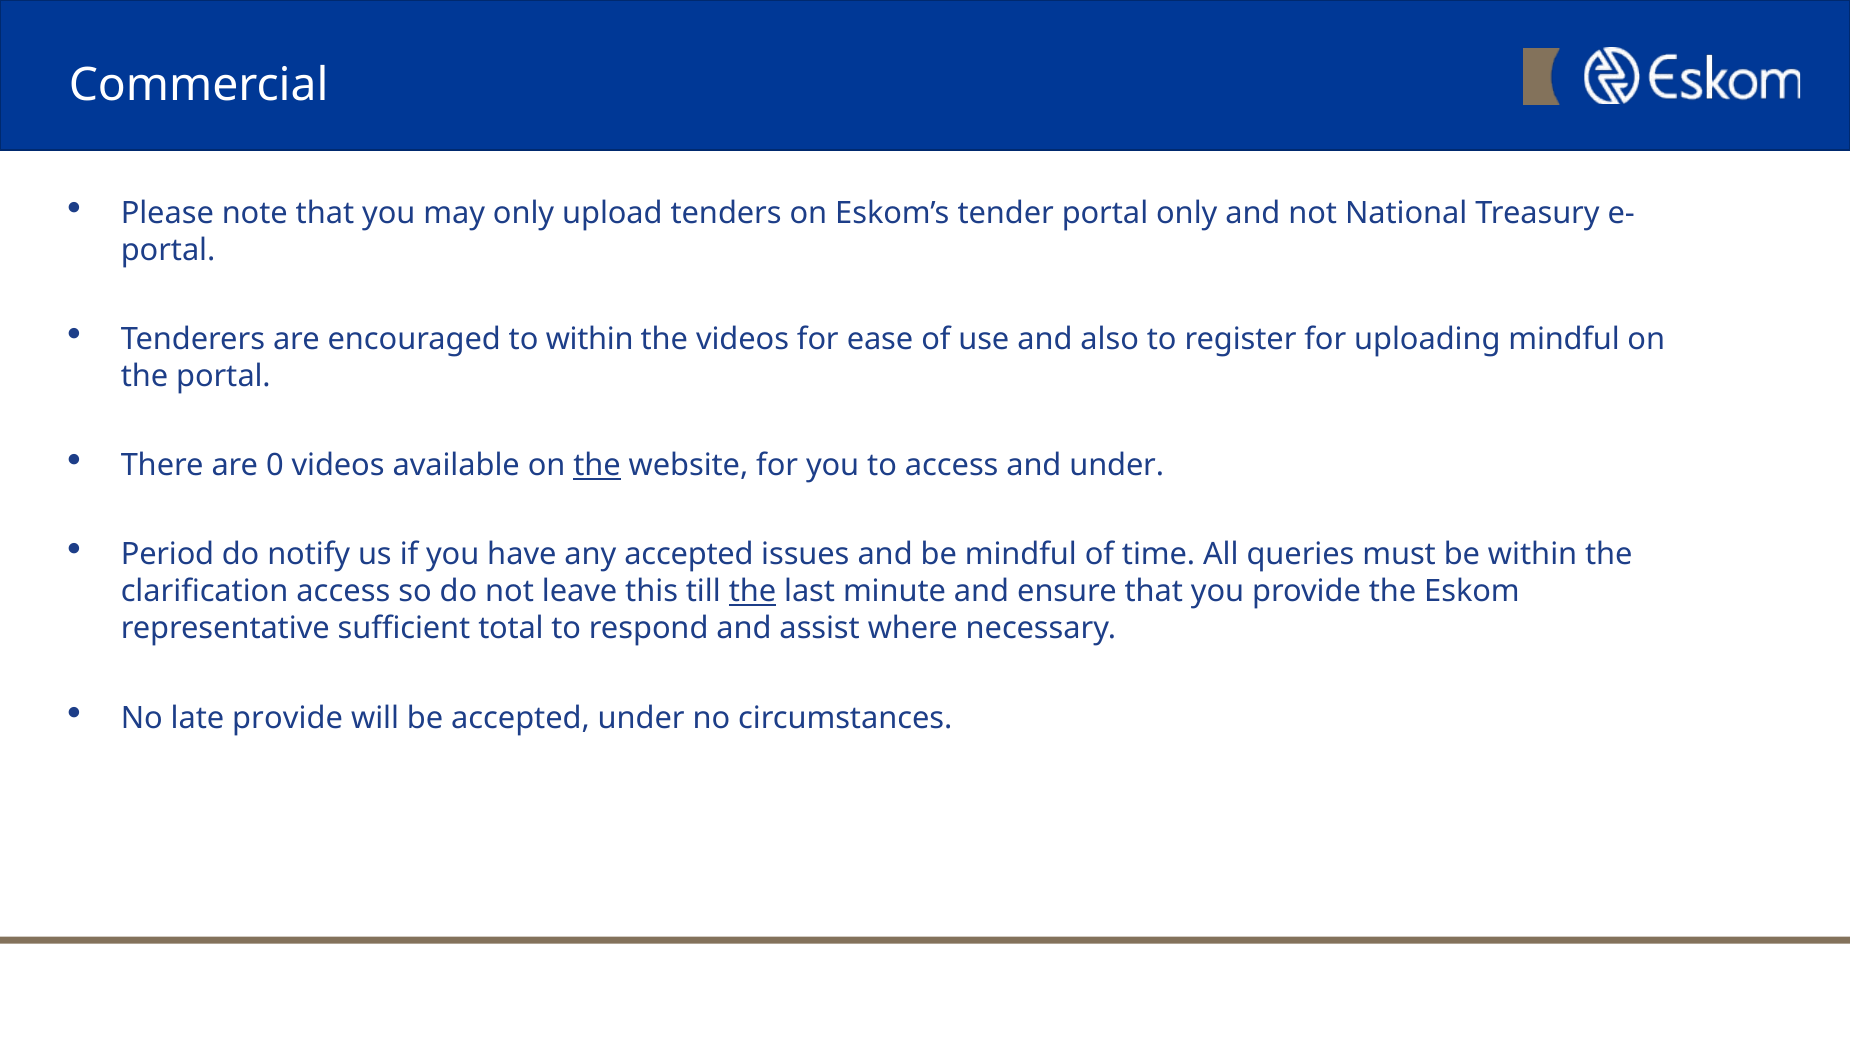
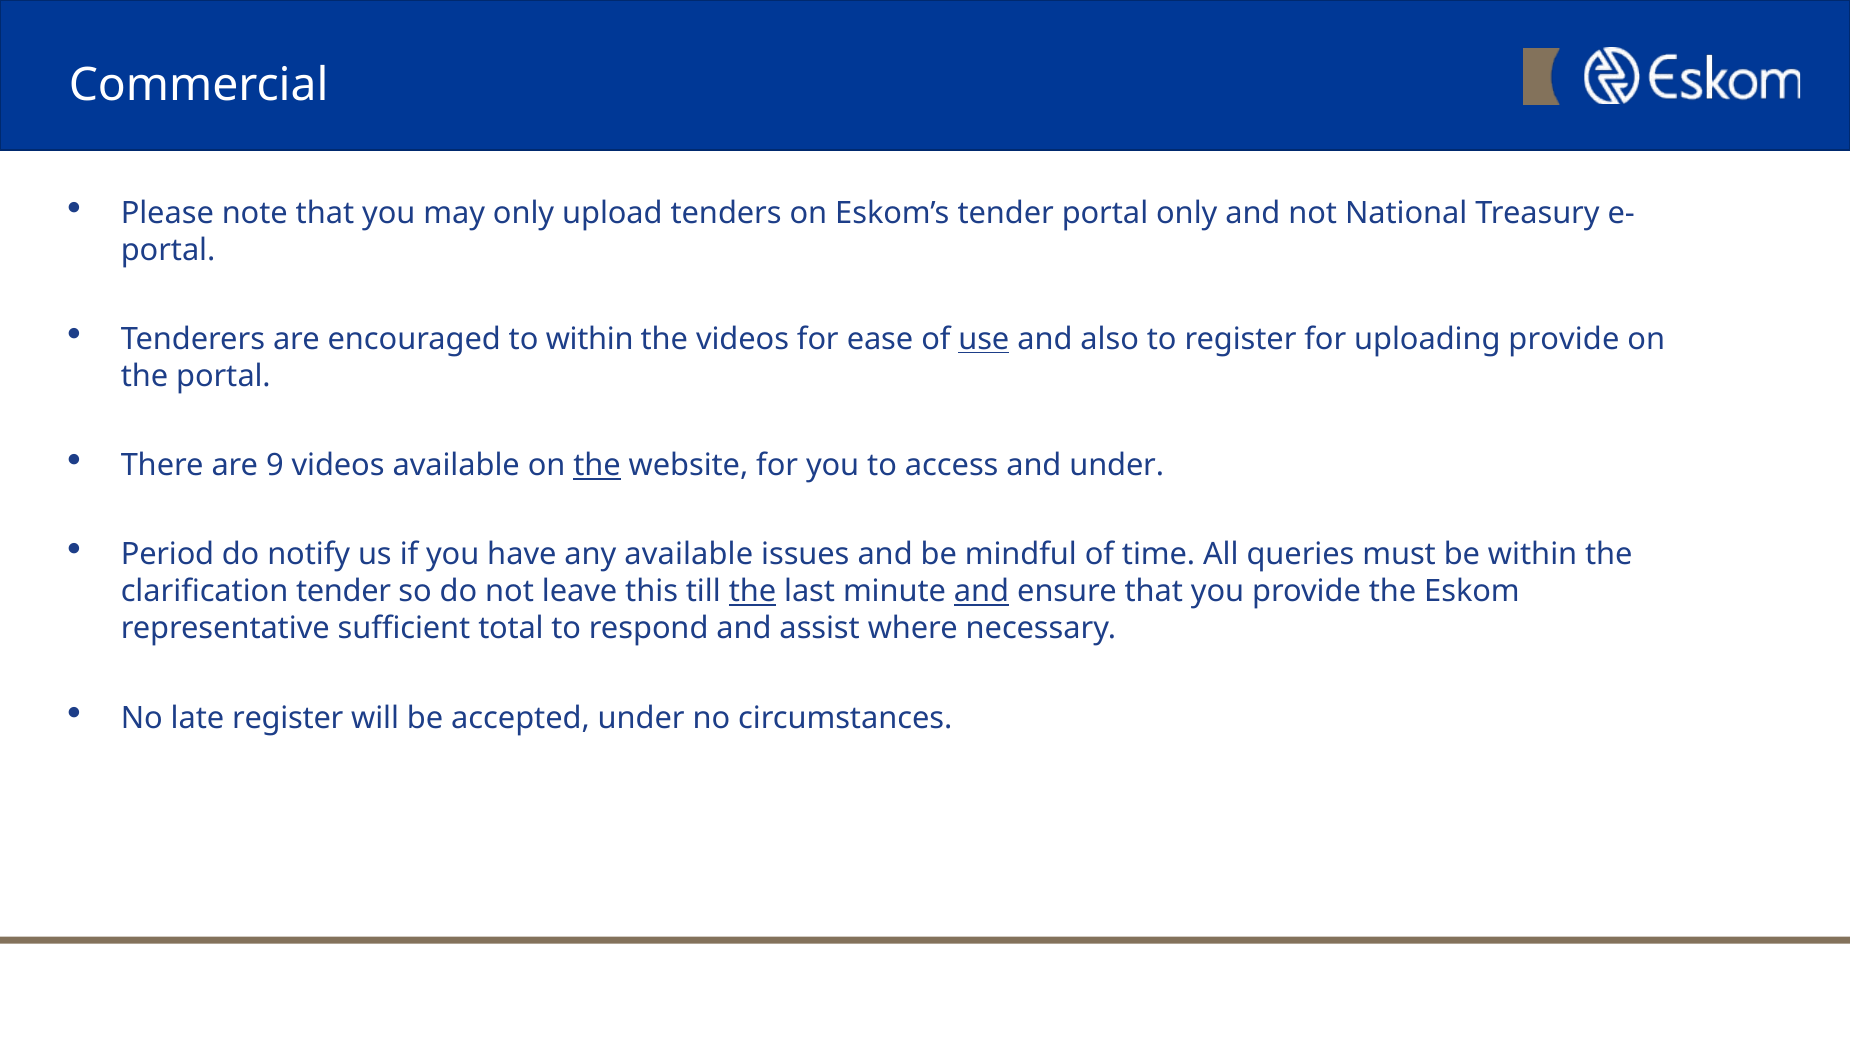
use underline: none -> present (984, 339)
uploading mindful: mindful -> provide (1564, 339)
0: 0 -> 9 (275, 466)
any accepted: accepted -> available (689, 555)
clarification access: access -> tender (344, 592)
and underline: none -> present (982, 592)
late provide: provide -> register (288, 718)
